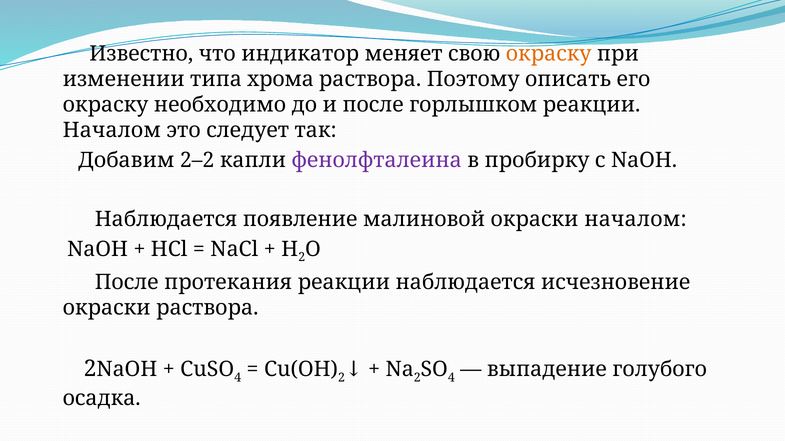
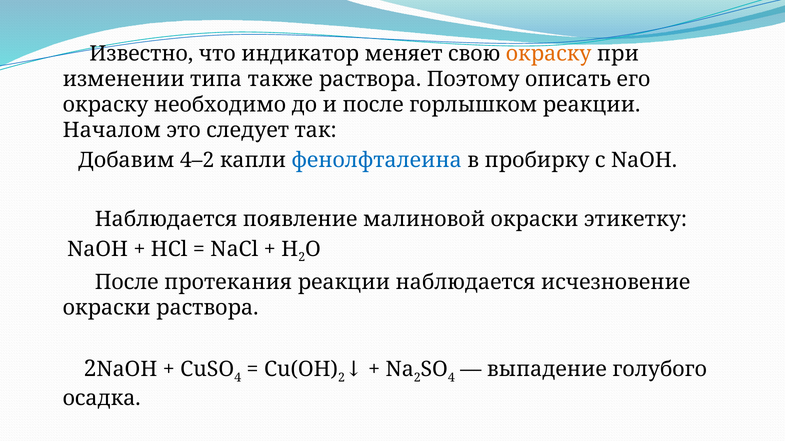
хрома: хрома -> также (280, 80)
2–2: 2–2 -> 4–2 (197, 160)
фенолфталеина colour: purple -> blue (377, 160)
окраски началом: началом -> этикетку (636, 220)
